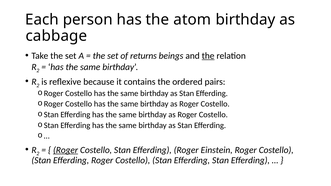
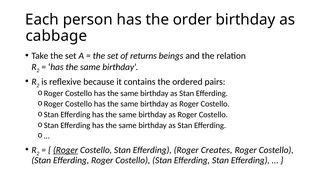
atom: atom -> order (192, 20)
the underline: present -> none (208, 56)
Einstein: Einstein -> Creates (217, 150)
